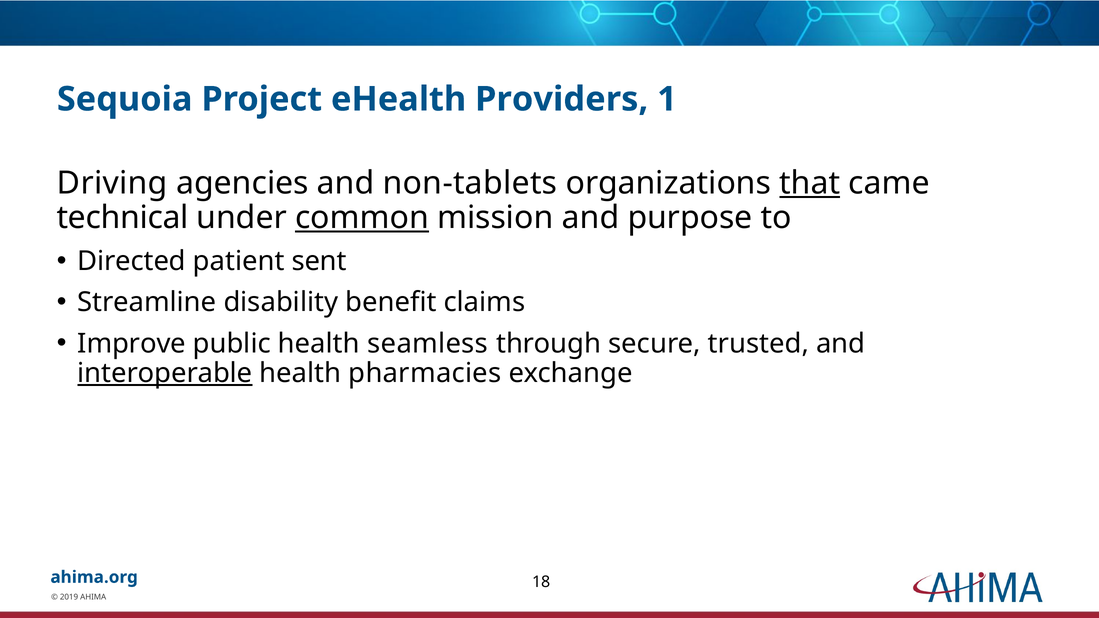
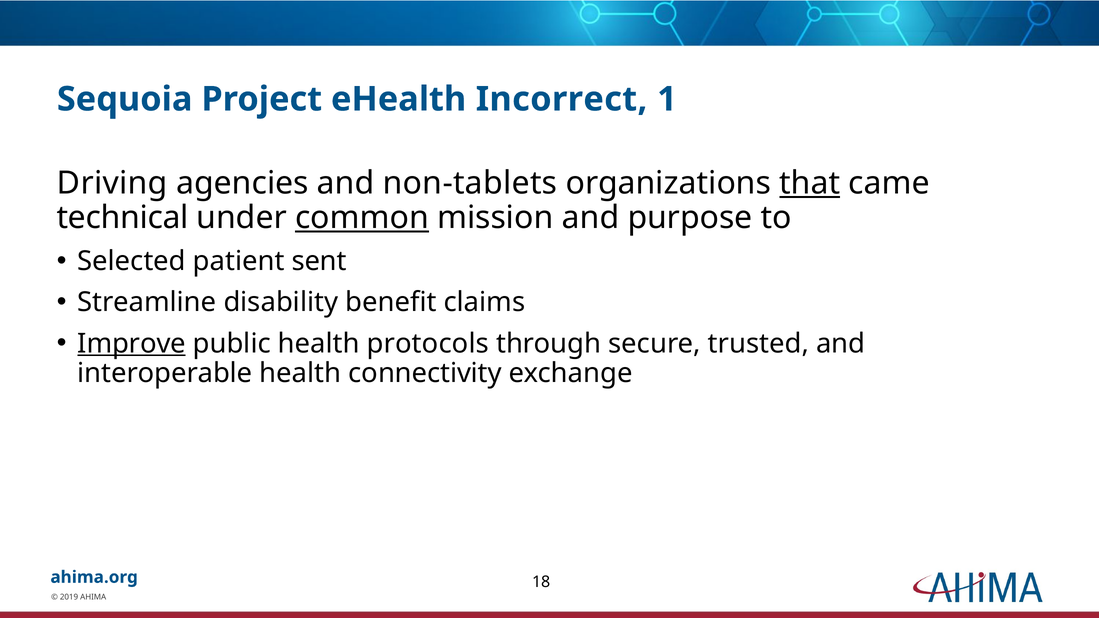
Providers: Providers -> Incorrect (562, 99)
Directed: Directed -> Selected (132, 261)
Improve underline: none -> present (132, 344)
seamless: seamless -> protocols (428, 344)
interoperable underline: present -> none (165, 373)
pharmacies: pharmacies -> connectivity (425, 373)
